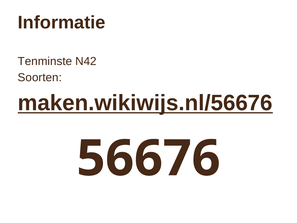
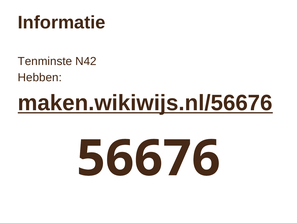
Soorten: Soorten -> Hebben (40, 77)
